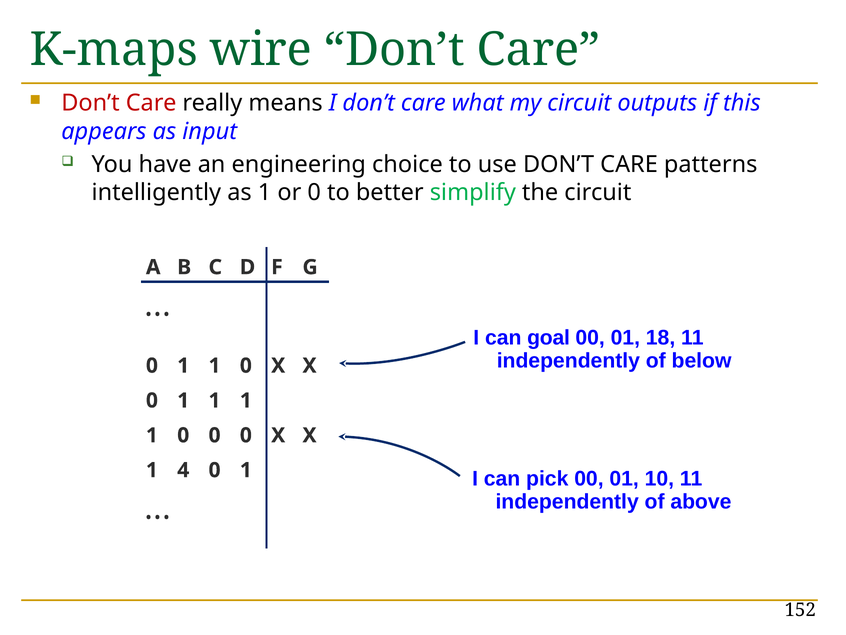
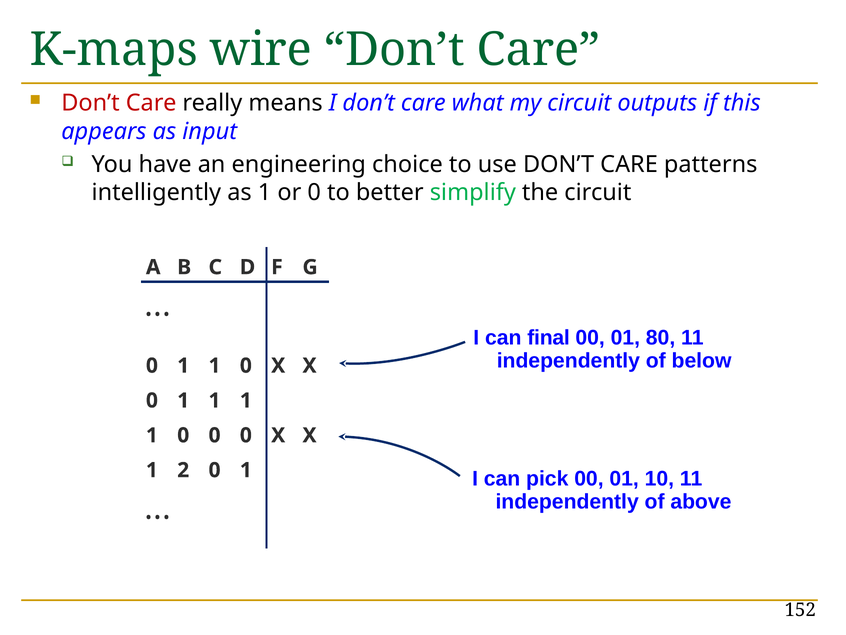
goal: goal -> final (549, 337)
18: 18 -> 80 (661, 337)
4: 4 -> 2 (183, 470)
